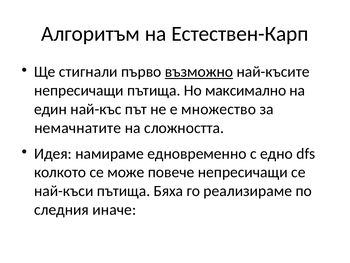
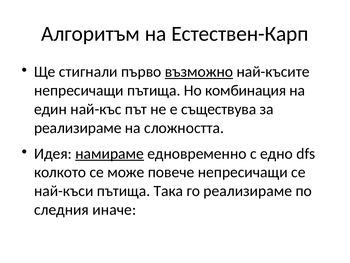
максимално: максимално -> комбинация (246, 90)
множество: множество -> съществува (219, 109)
немачнатите: немачнатите -> реализираме (78, 128)
намираме underline: none -> present (110, 153)
Бяха: Бяха -> Така (168, 191)
